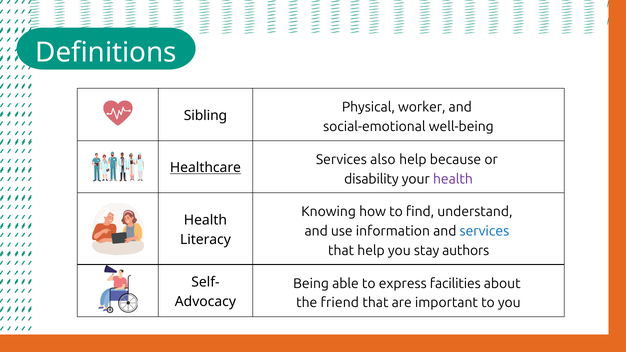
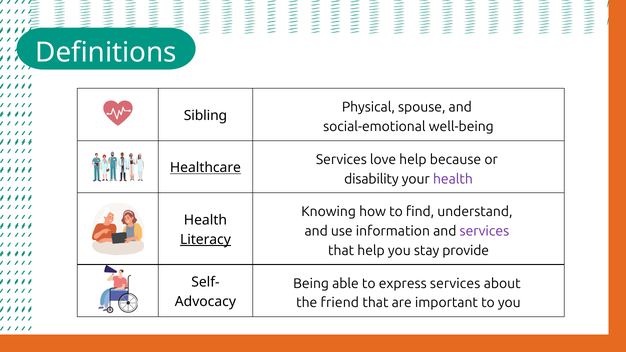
worker: worker -> spouse (422, 107)
also: also -> love (383, 160)
services colour: blue -> purple (484, 231)
Literacy underline: none -> present (205, 240)
authors: authors -> provide (466, 251)
express facilities: facilities -> services (455, 284)
